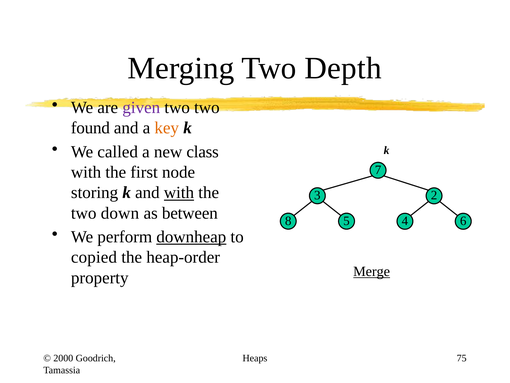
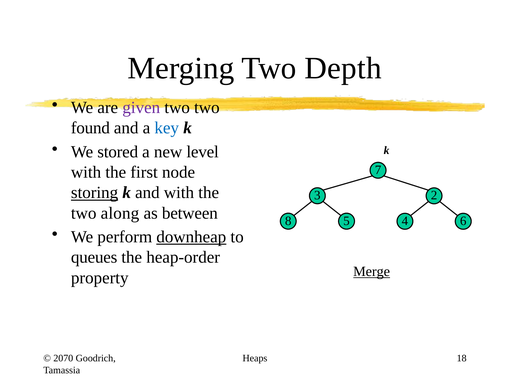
key colour: orange -> blue (167, 128)
called: called -> stored (118, 152)
class: class -> level (203, 152)
storing underline: none -> present (95, 192)
with underline: present -> none (179, 192)
down: down -> along (120, 213)
copied: copied -> queues (94, 257)
2000: 2000 -> 2070 (63, 358)
75: 75 -> 18 (462, 358)
